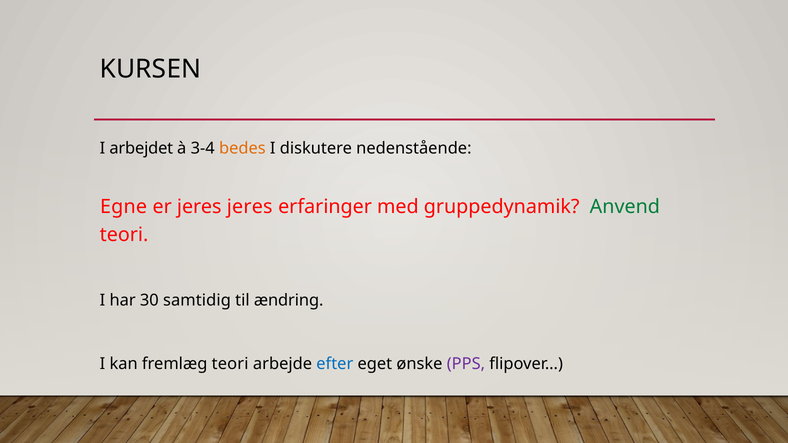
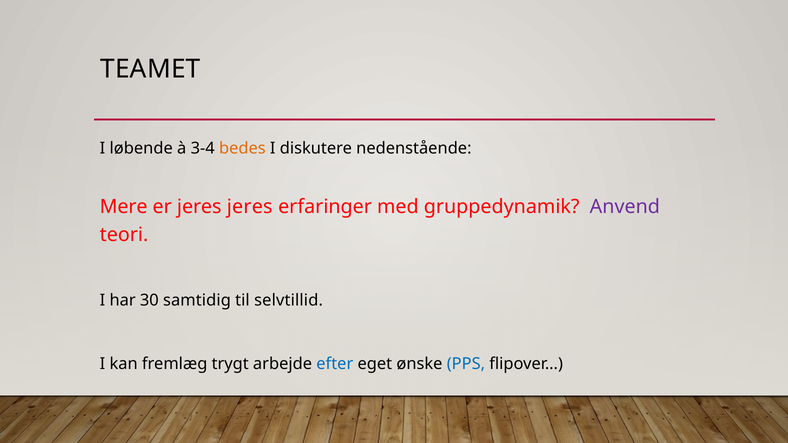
KURSEN: KURSEN -> TEAMET (150, 69)
arbejdet: arbejdet -> løbende (141, 148)
Egne: Egne -> Mere (124, 207)
Anvend colour: green -> purple (625, 207)
ændring: ændring -> selvtillid (289, 300)
fremlæg teori: teori -> trygt (230, 364)
PPS colour: purple -> blue (466, 364)
